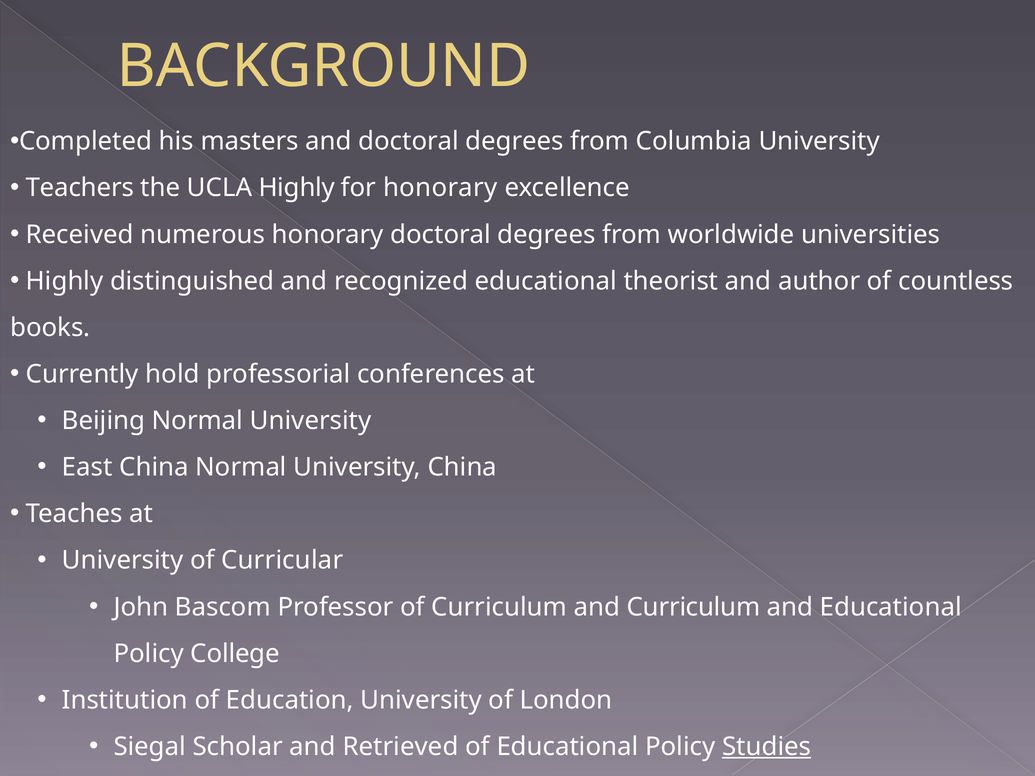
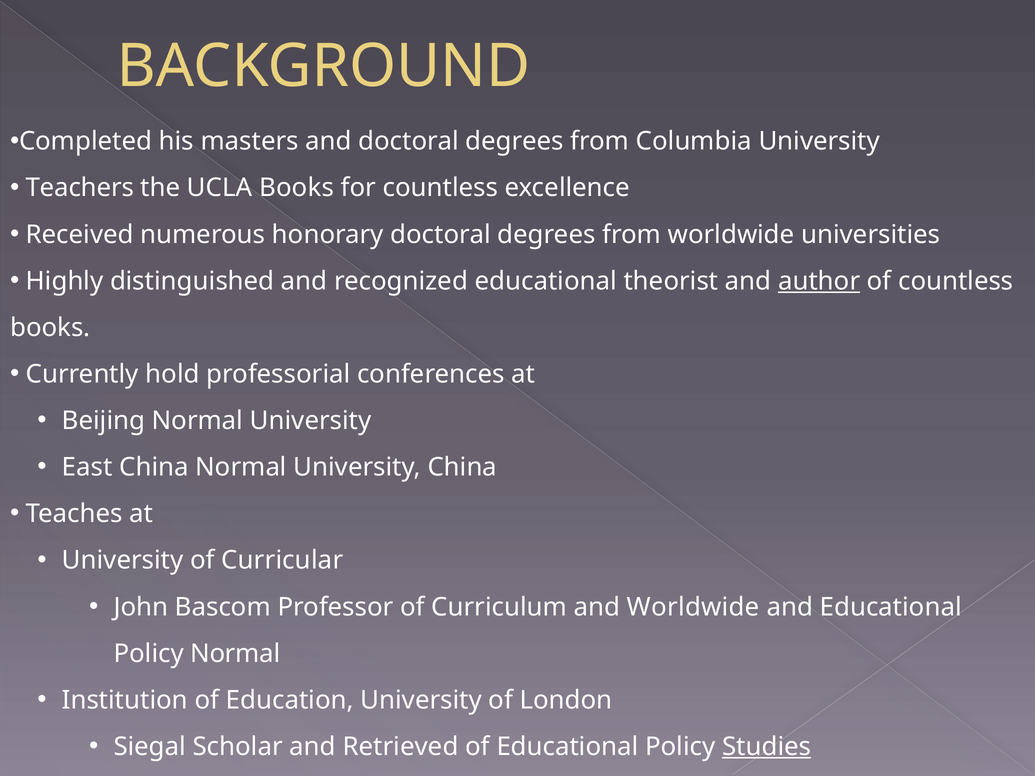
UCLA Highly: Highly -> Books (297, 188)
for honorary: honorary -> countless (440, 188)
author underline: none -> present (819, 281)
and Curriculum: Curriculum -> Worldwide (693, 607)
Policy College: College -> Normal (235, 654)
